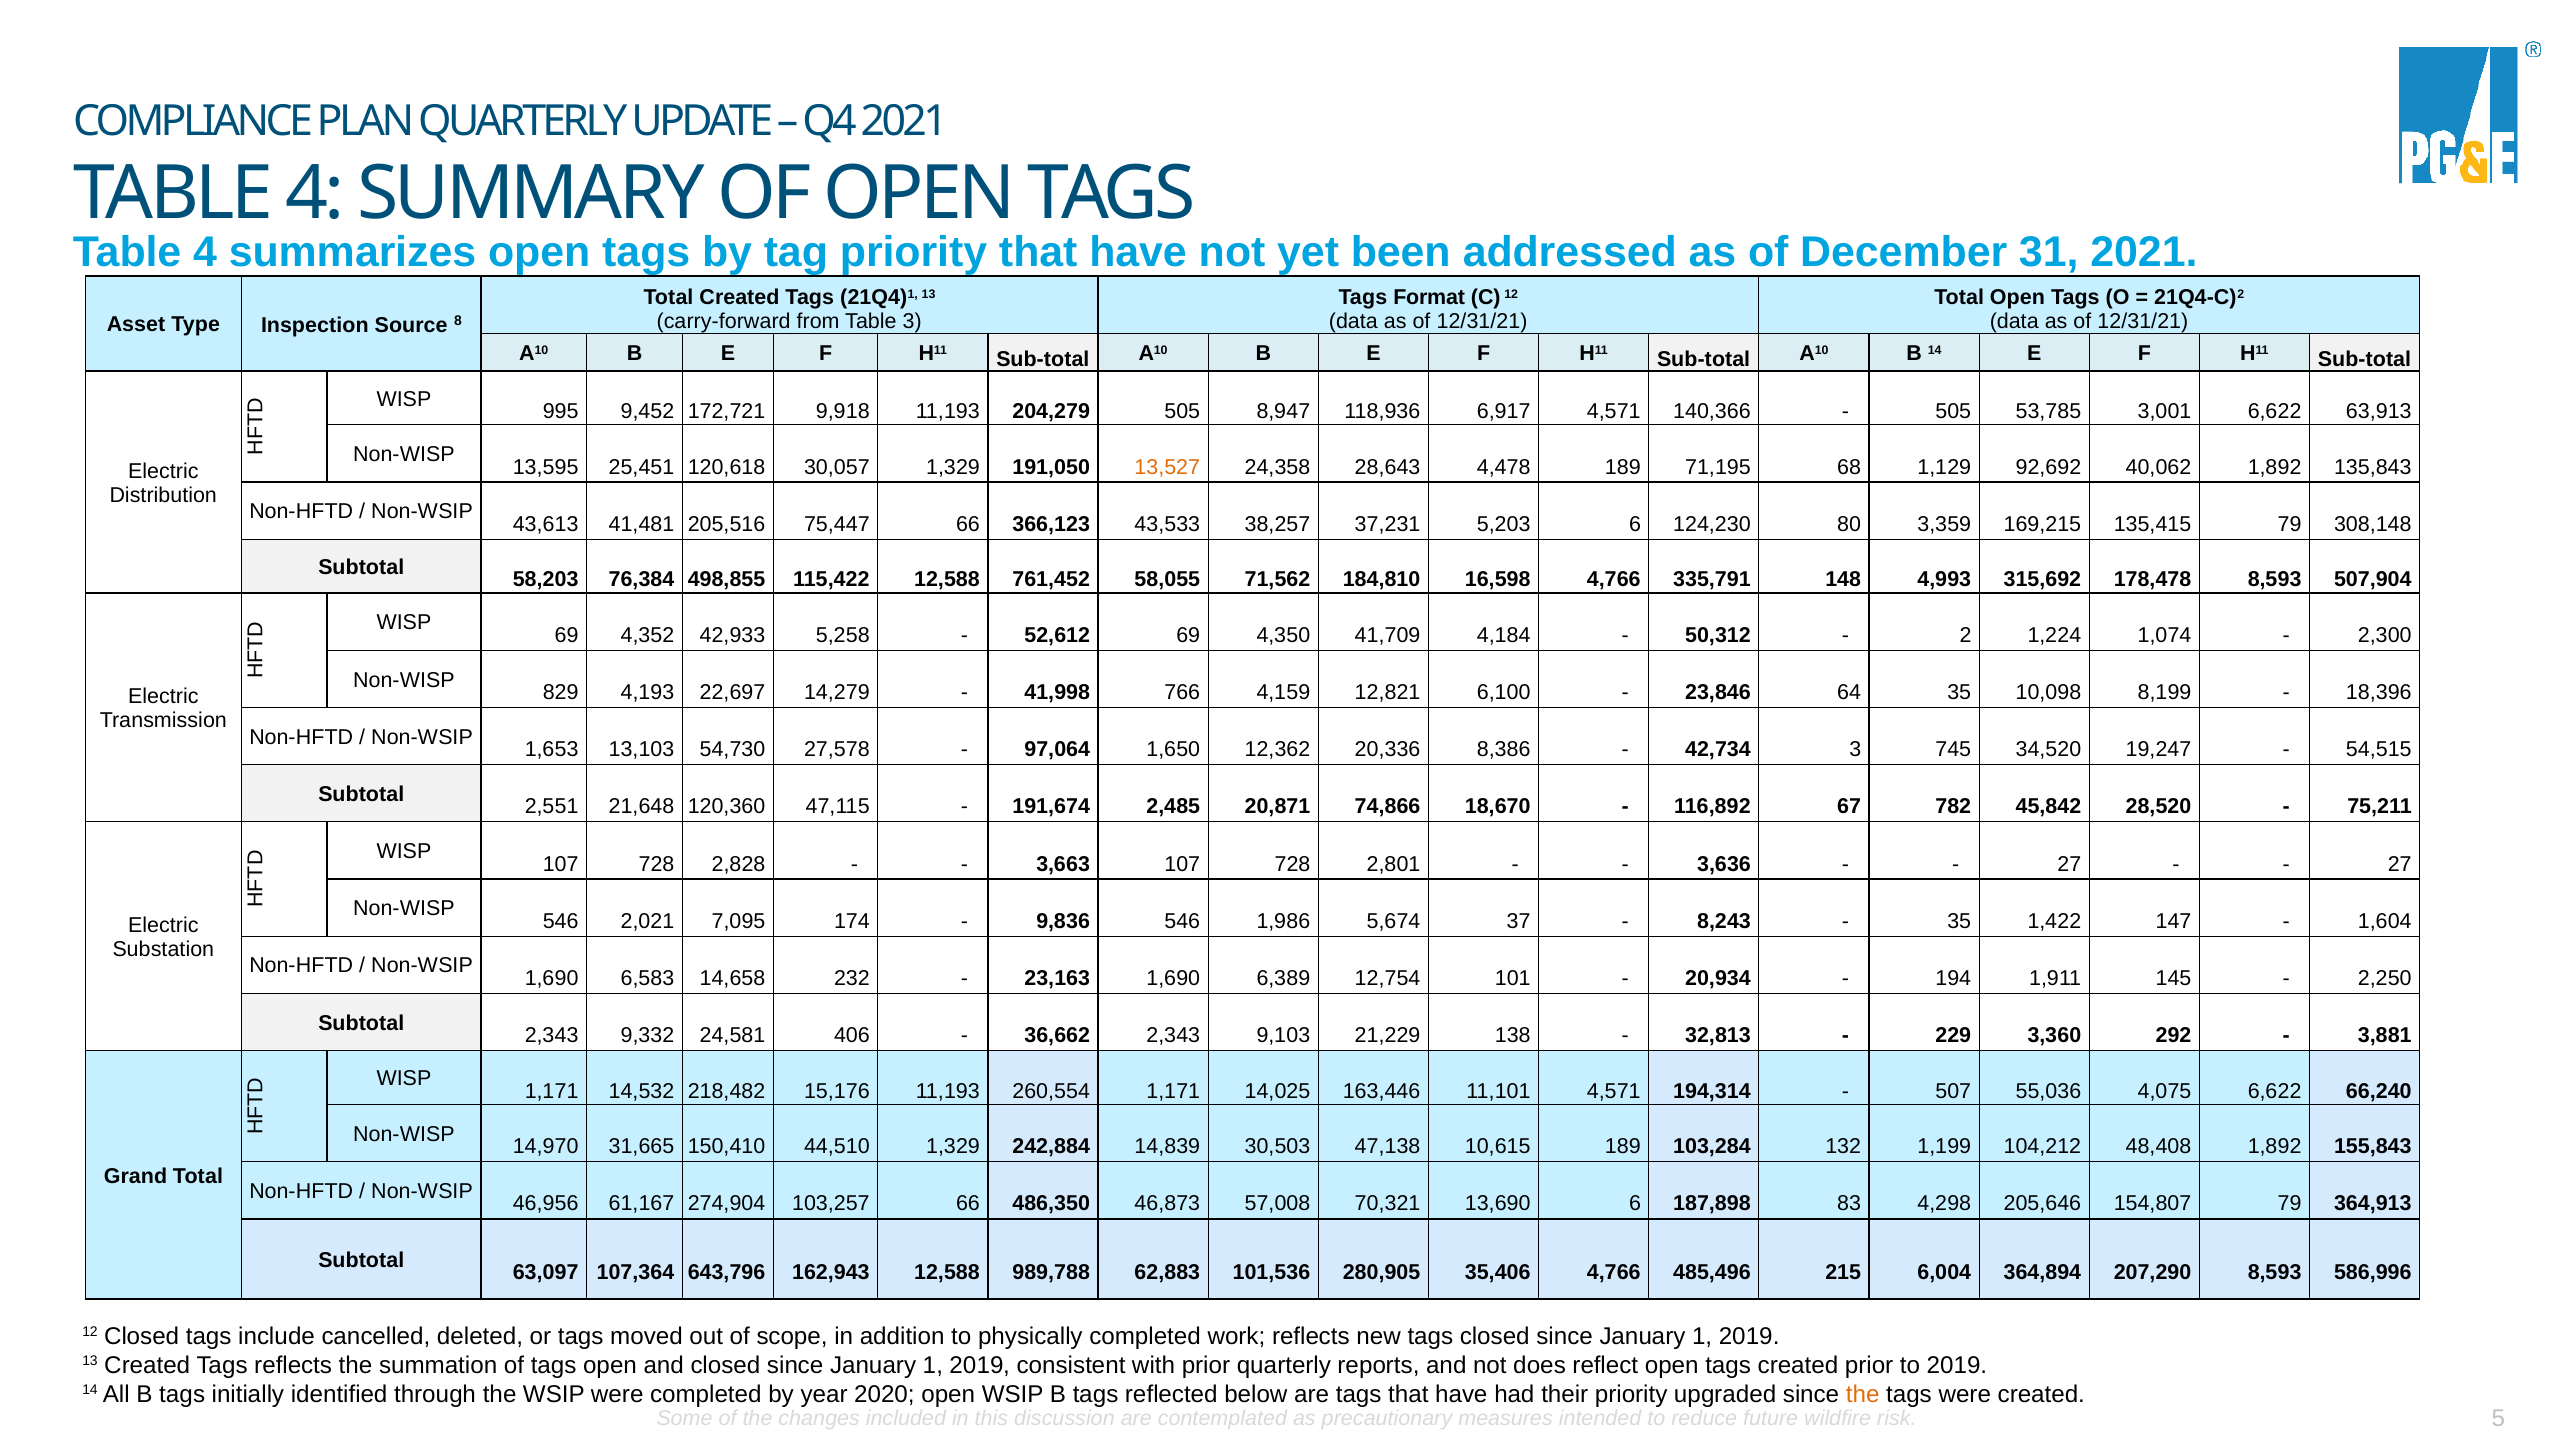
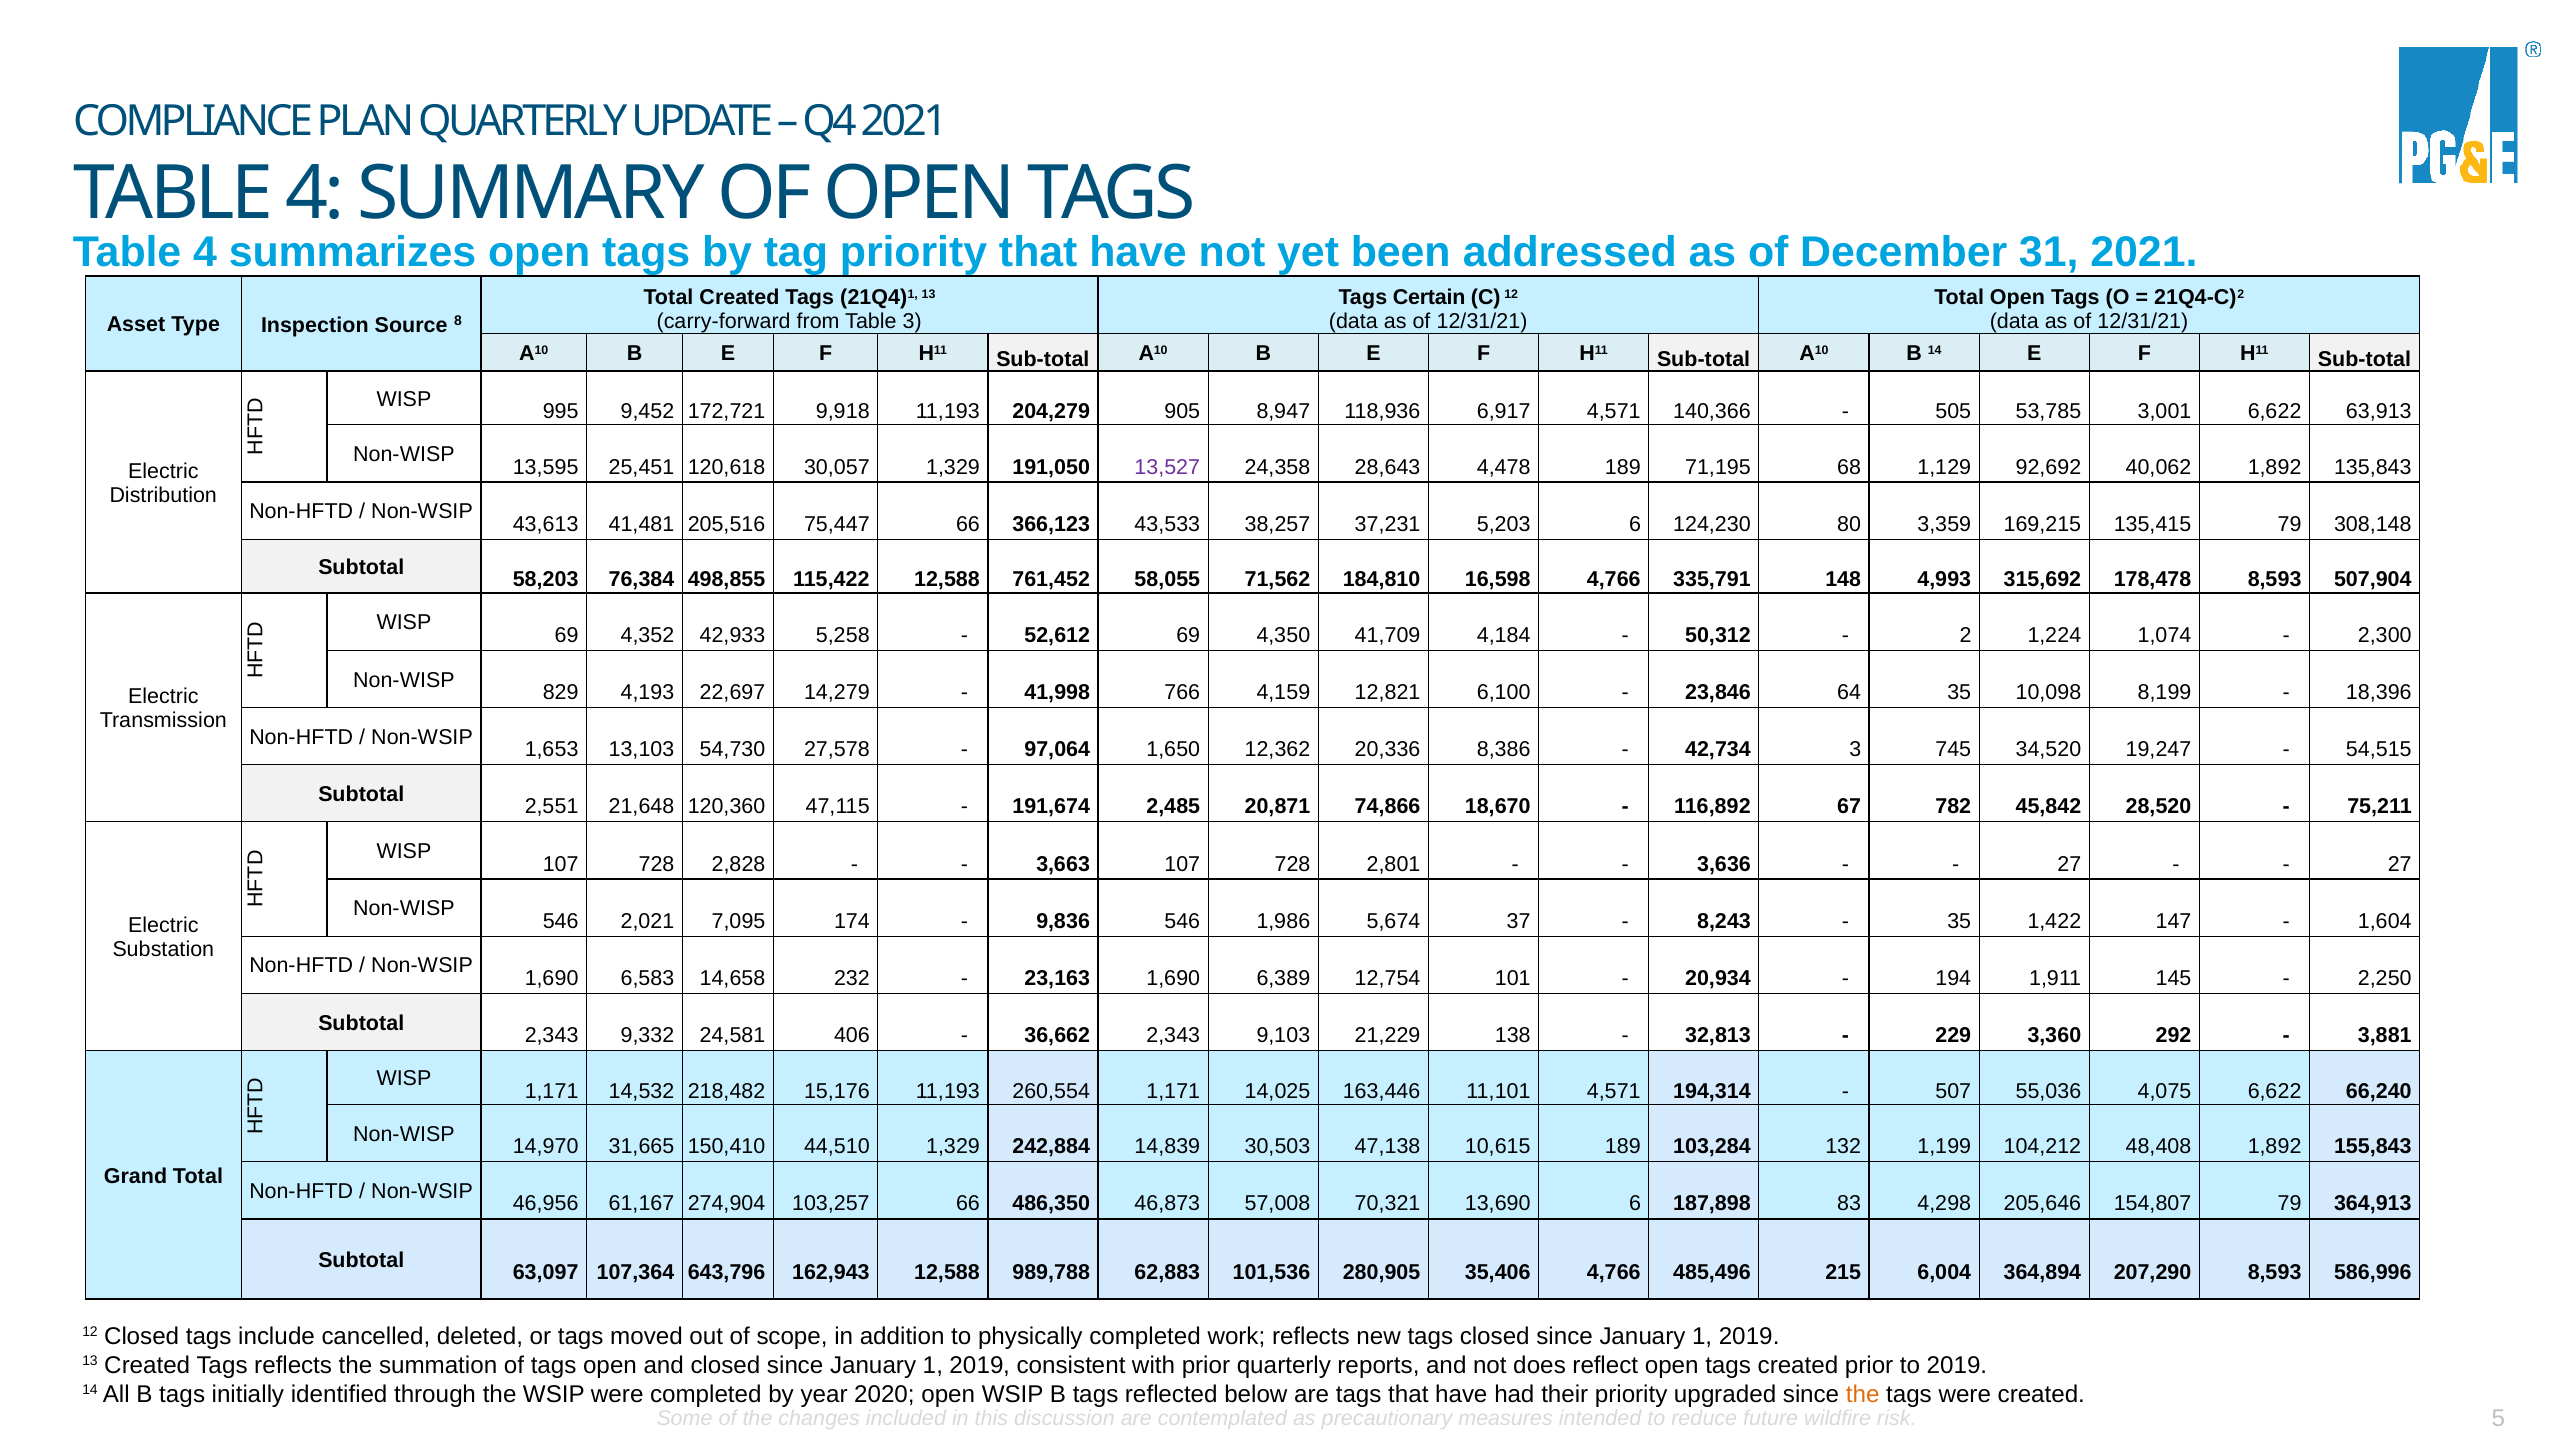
Format: Format -> Certain (1429, 297)
204,279 505: 505 -> 905 (1182, 411)
13,527 colour: orange -> purple (1167, 467)
